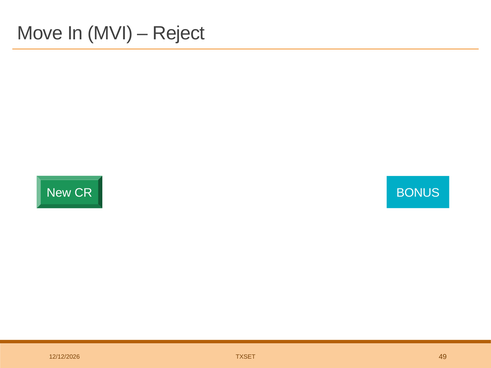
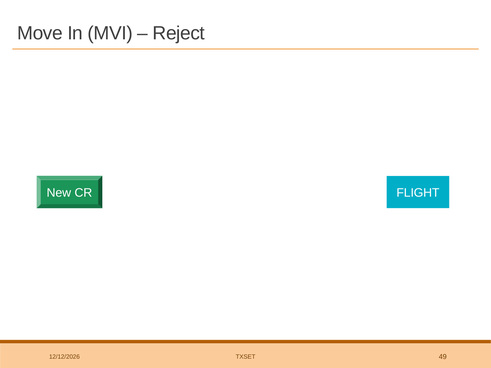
BONUS: BONUS -> FLIGHT (418, 193)
